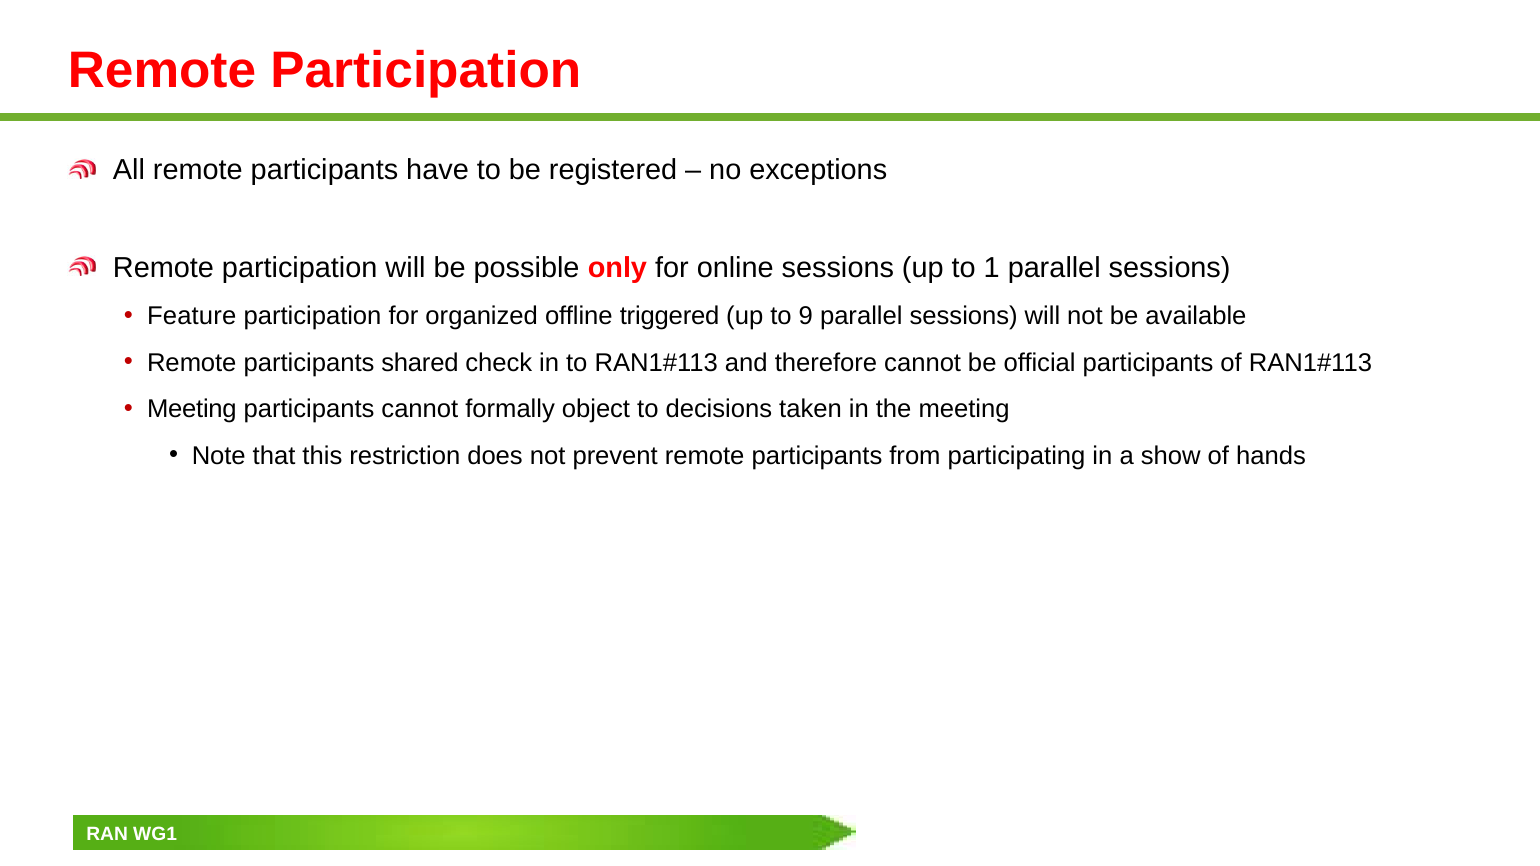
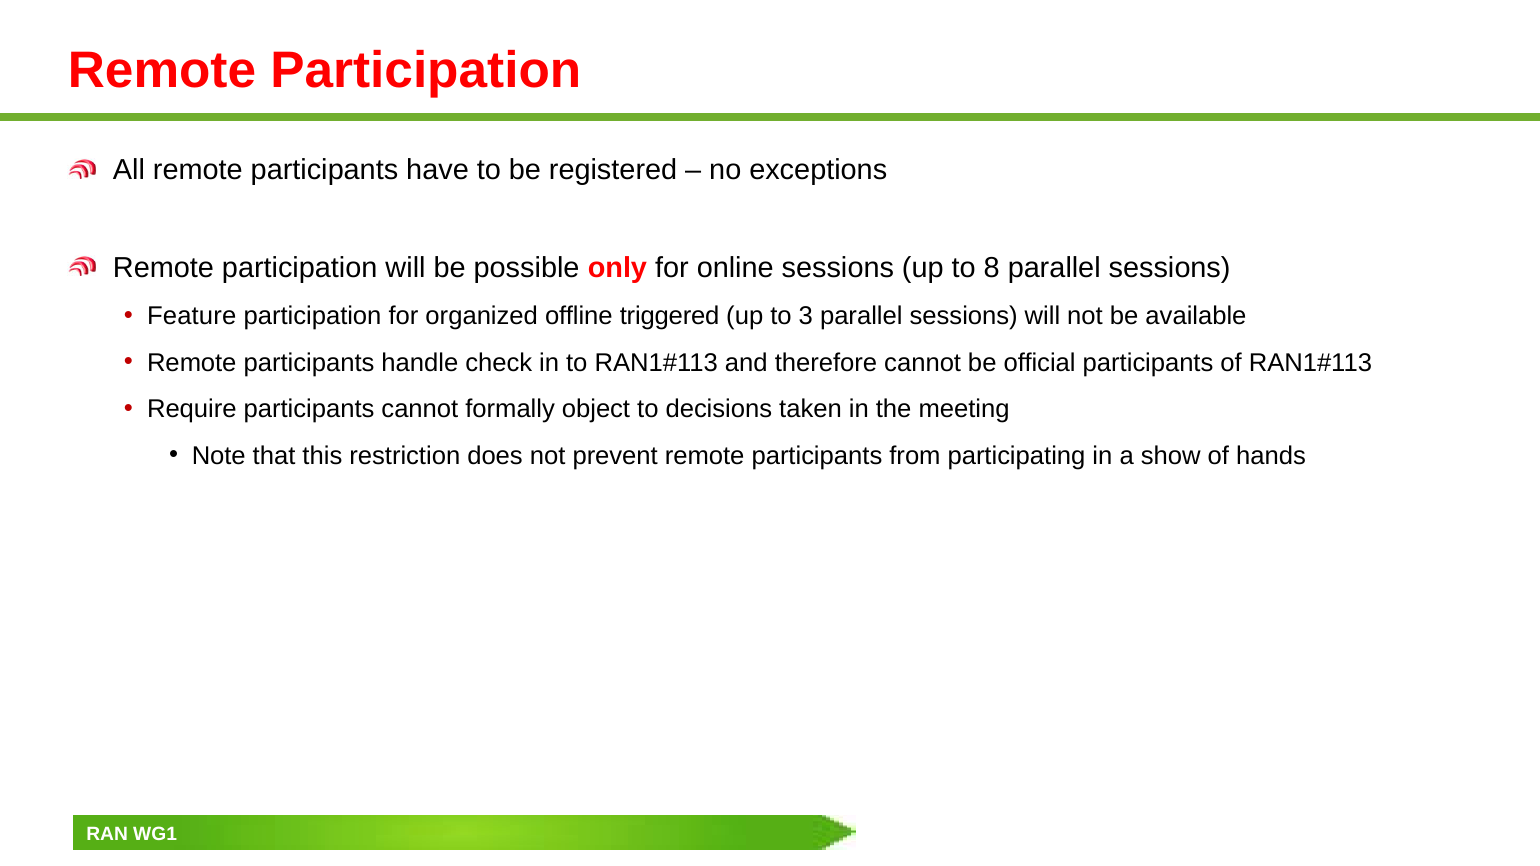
1: 1 -> 8 (992, 268)
9: 9 -> 3 (806, 316)
shared: shared -> handle (420, 363)
Meeting: Meeting -> Require (192, 409)
